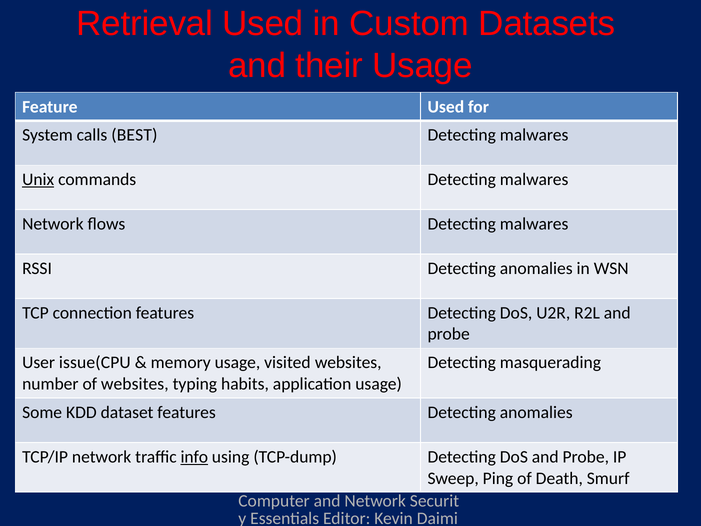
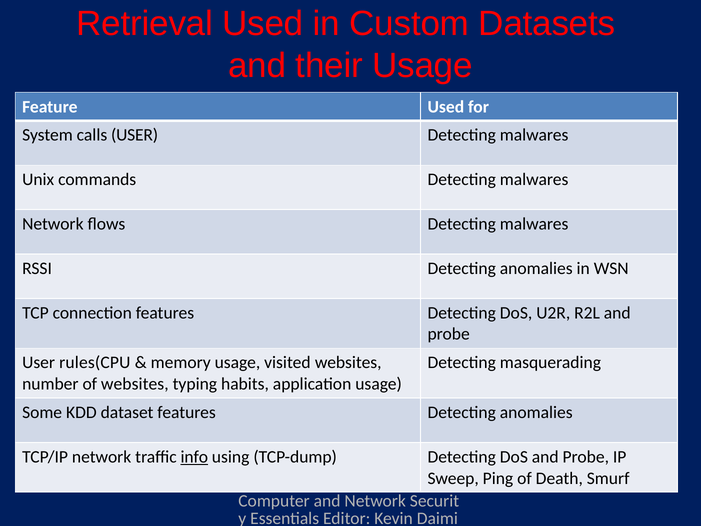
calls BEST: BEST -> USER (135, 135)
Unix underline: present -> none (38, 180)
issue(CPU: issue(CPU -> rules(CPU (95, 362)
